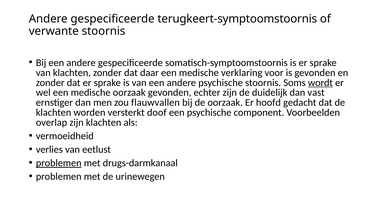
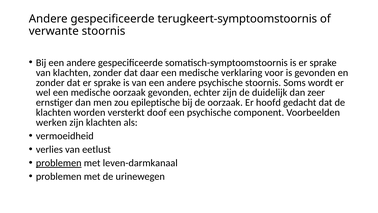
wordt underline: present -> none (320, 82)
vast: vast -> zeer (316, 92)
flauwvallen: flauwvallen -> epileptische (156, 102)
overlap: overlap -> werken (52, 122)
drugs-darmkanaal: drugs-darmkanaal -> leven-darmkanaal (140, 163)
